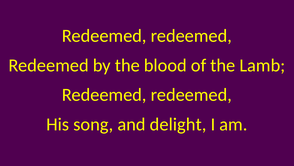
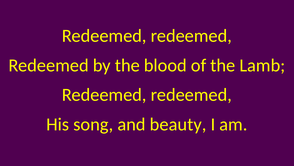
delight: delight -> beauty (178, 124)
